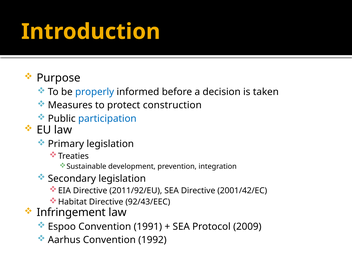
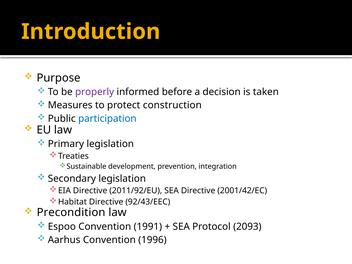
properly colour: blue -> purple (95, 92)
Infringement: Infringement -> Precondition (71, 213)
2009: 2009 -> 2093 (247, 227)
1992: 1992 -> 1996 (152, 240)
